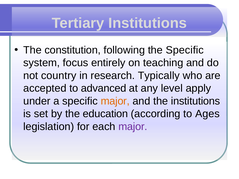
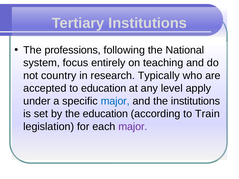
constitution: constitution -> professions (73, 50)
the Specific: Specific -> National (185, 50)
to advanced: advanced -> education (104, 88)
major colour: orange -> blue (115, 101)
Ages: Ages -> Train (207, 114)
